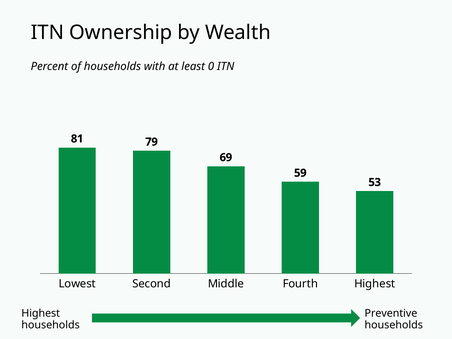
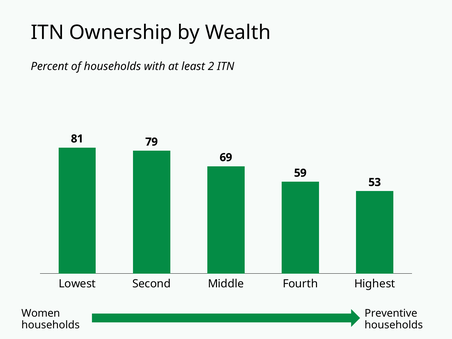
0: 0 -> 2 (211, 66)
Highest: Highest -> Women (41, 313)
